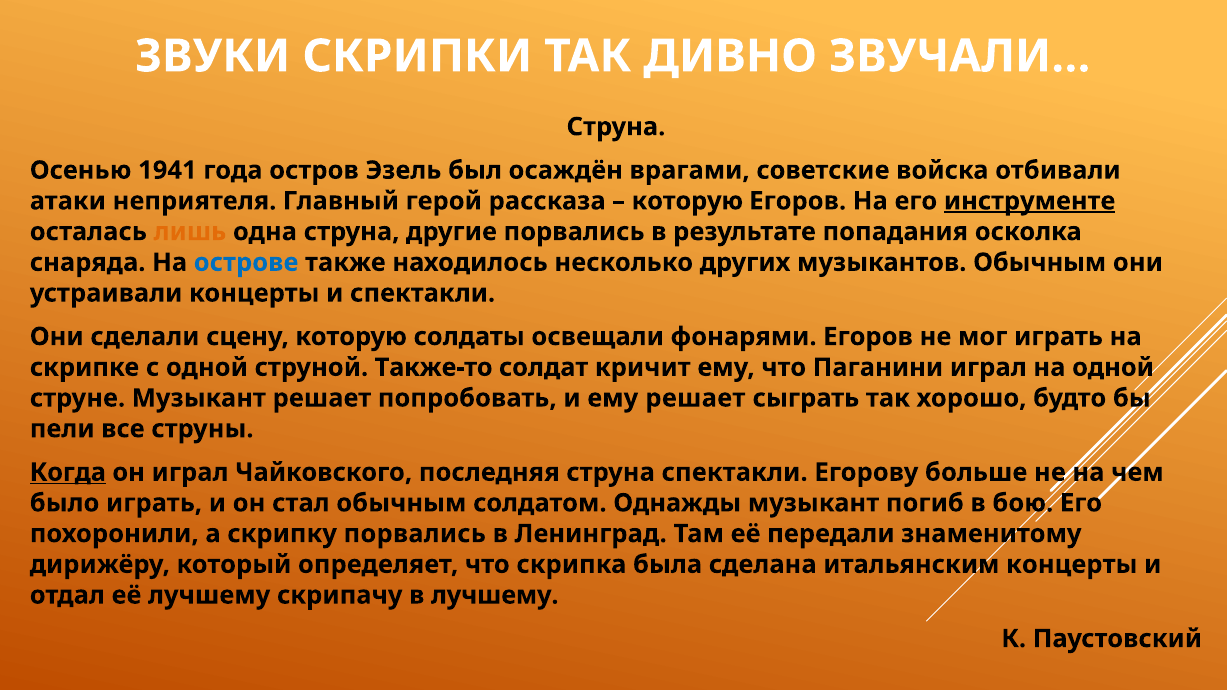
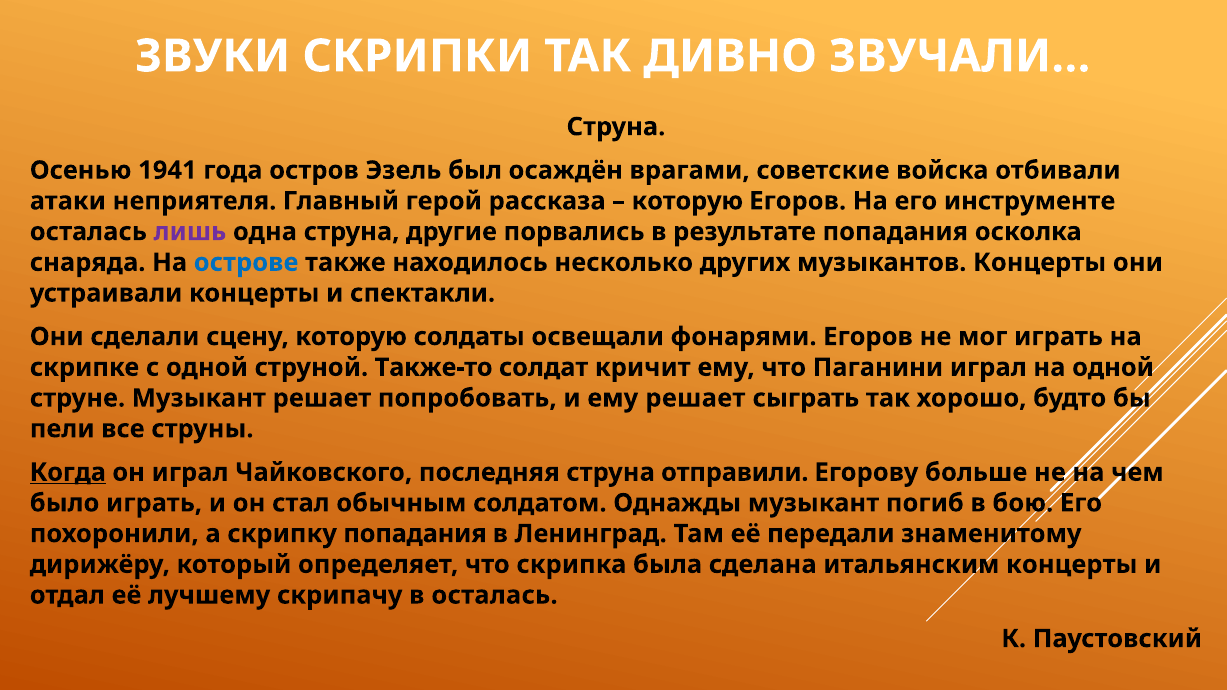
инструменте underline: present -> none (1030, 201)
лишь colour: orange -> purple (190, 232)
музыкантов Обычным: Обычным -> Концерты (1040, 263)
струна спектакли: спектакли -> отправили (735, 472)
скрипку порвались: порвались -> попадания (415, 534)
в лучшему: лучшему -> осталась (495, 595)
